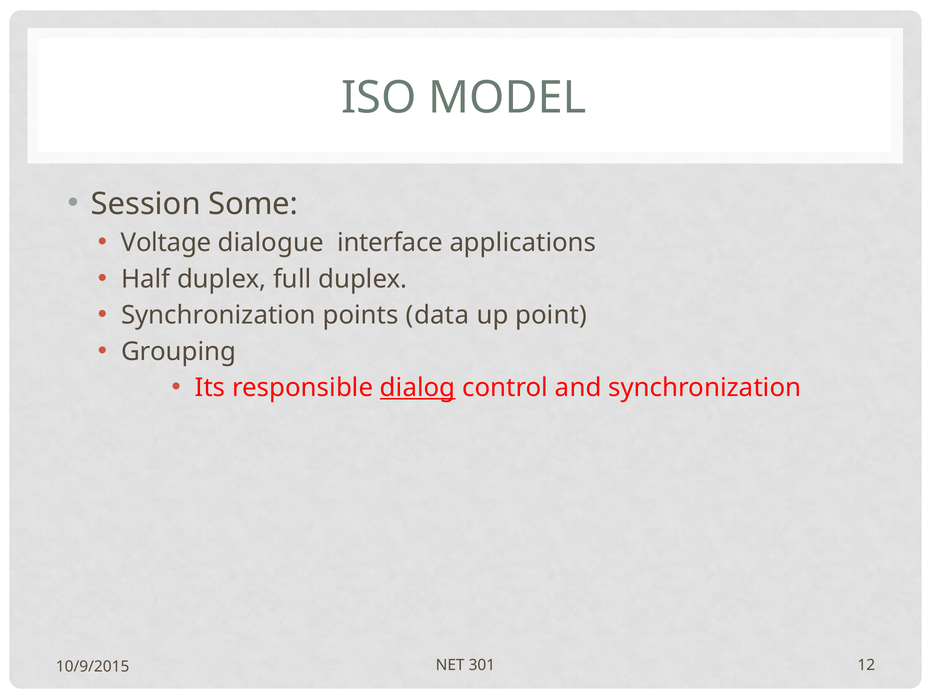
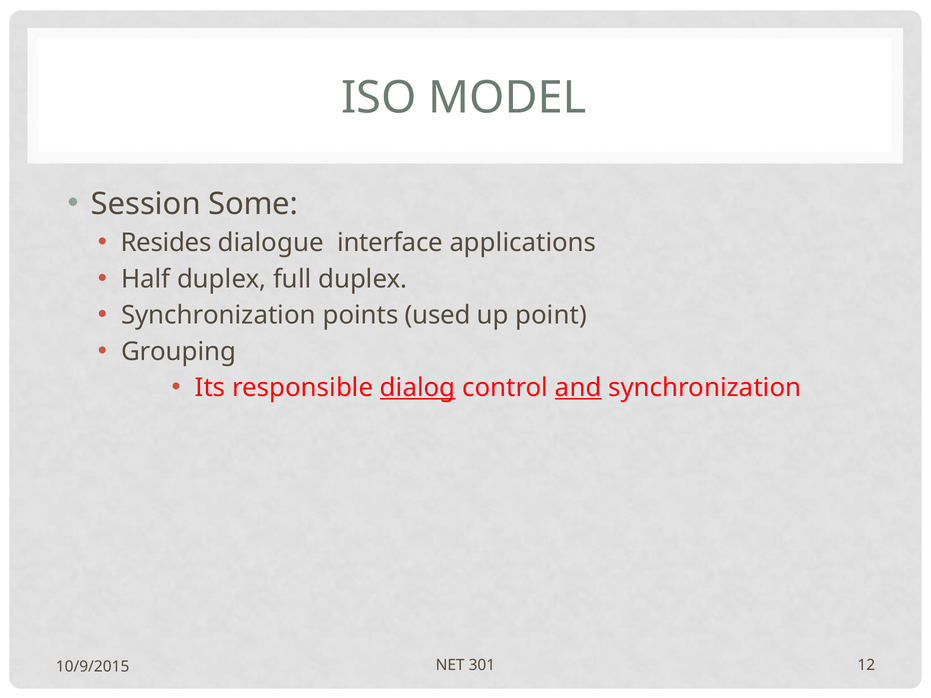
Voltage: Voltage -> Resides (166, 243)
data: data -> used (438, 315)
and underline: none -> present (578, 388)
